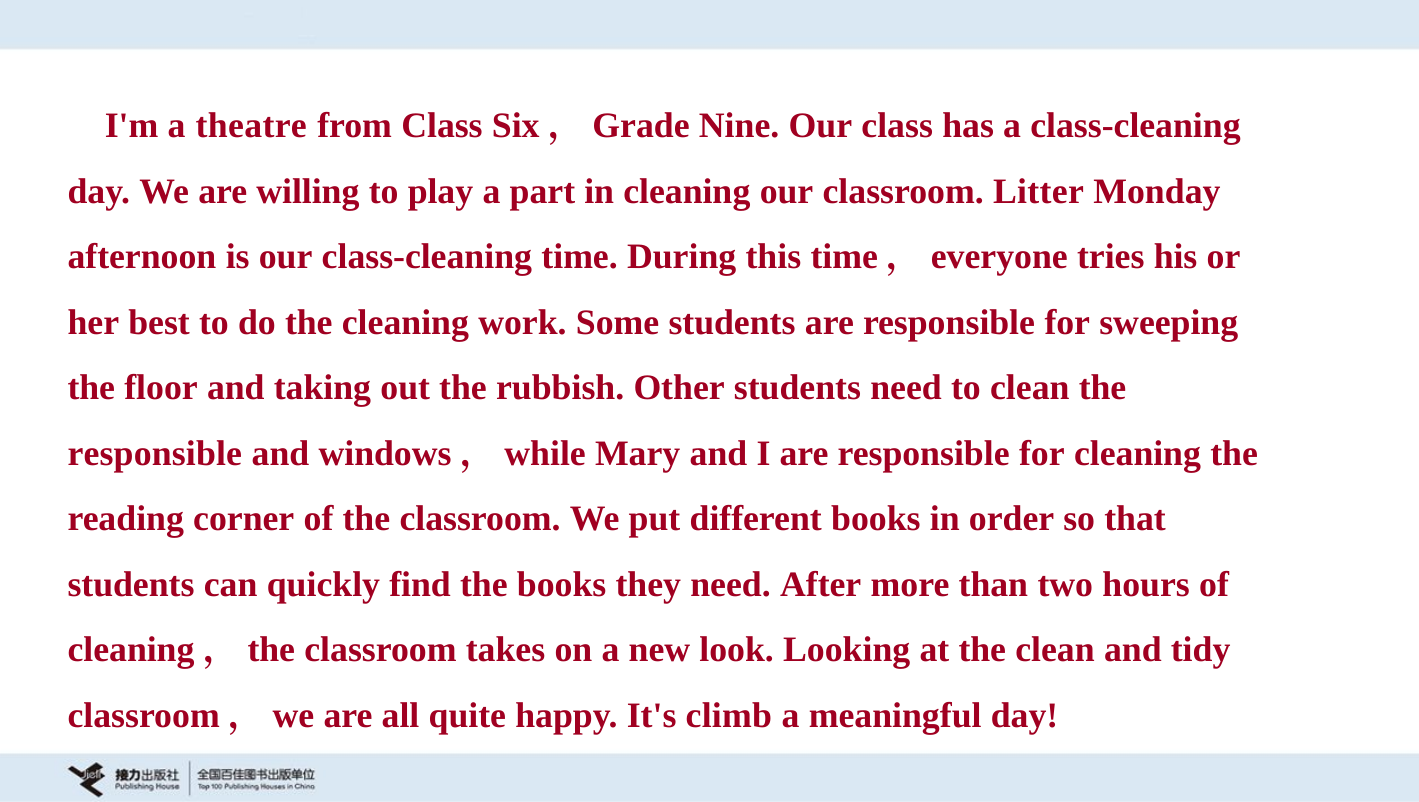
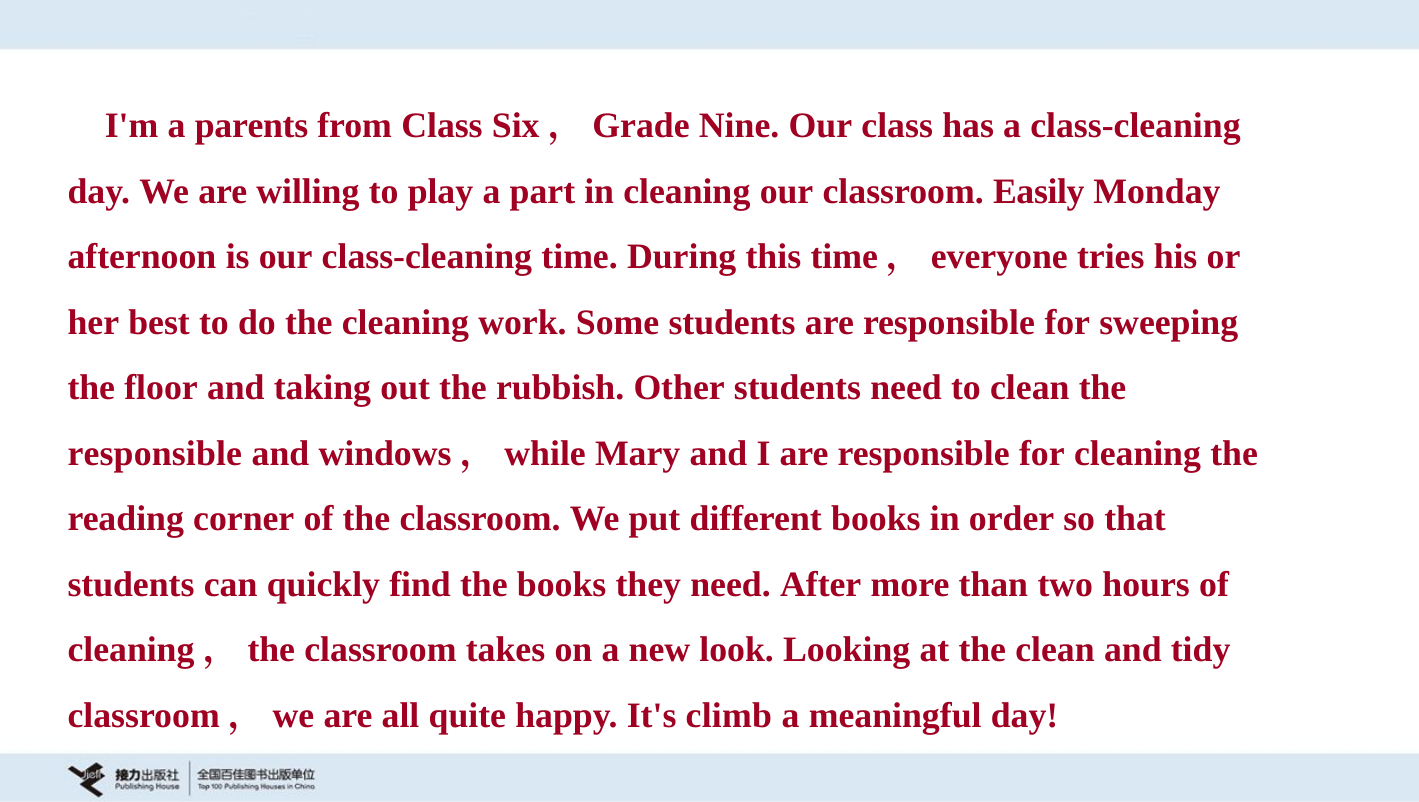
theatre: theatre -> parents (252, 126)
Litter: Litter -> Easily (1039, 192)
